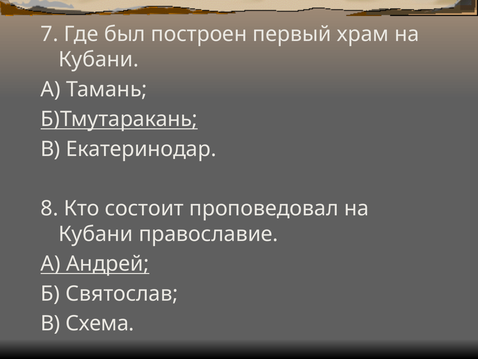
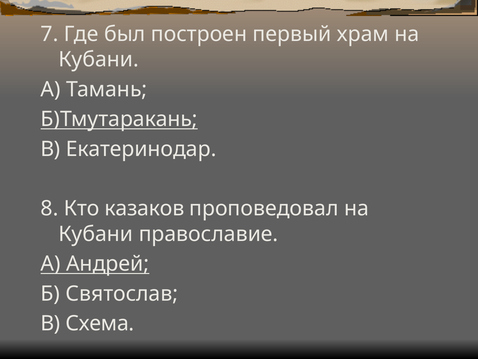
состоит: состоит -> казаков (144, 208)
